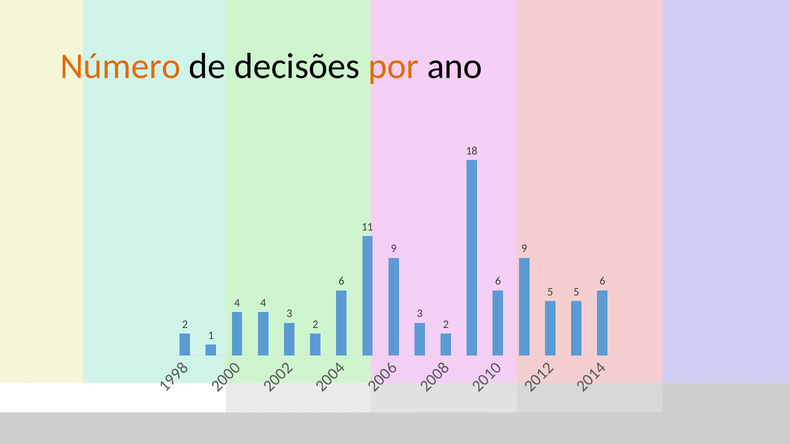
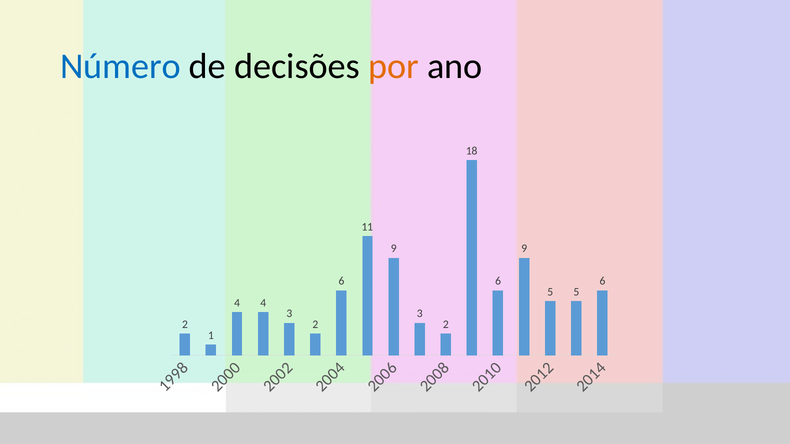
Número colour: orange -> blue (120, 66)
